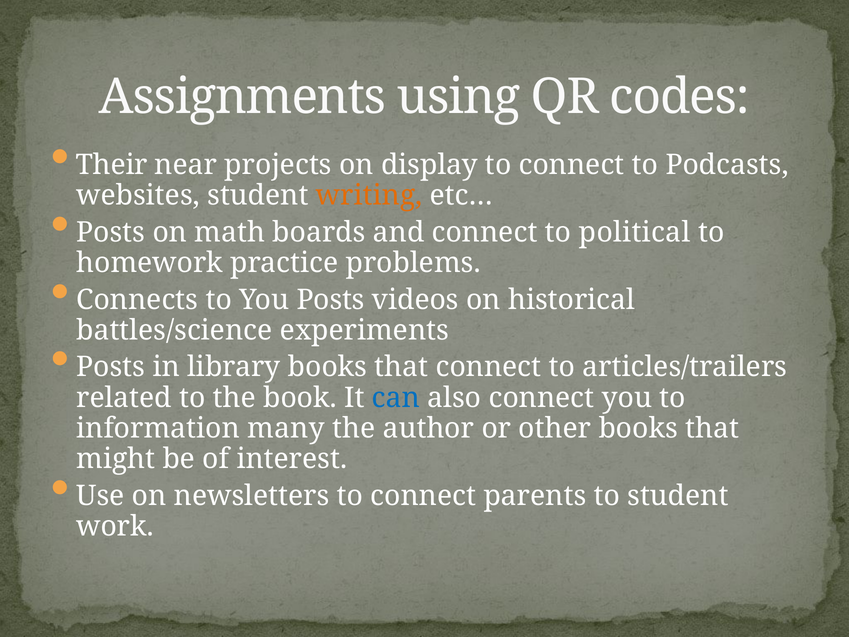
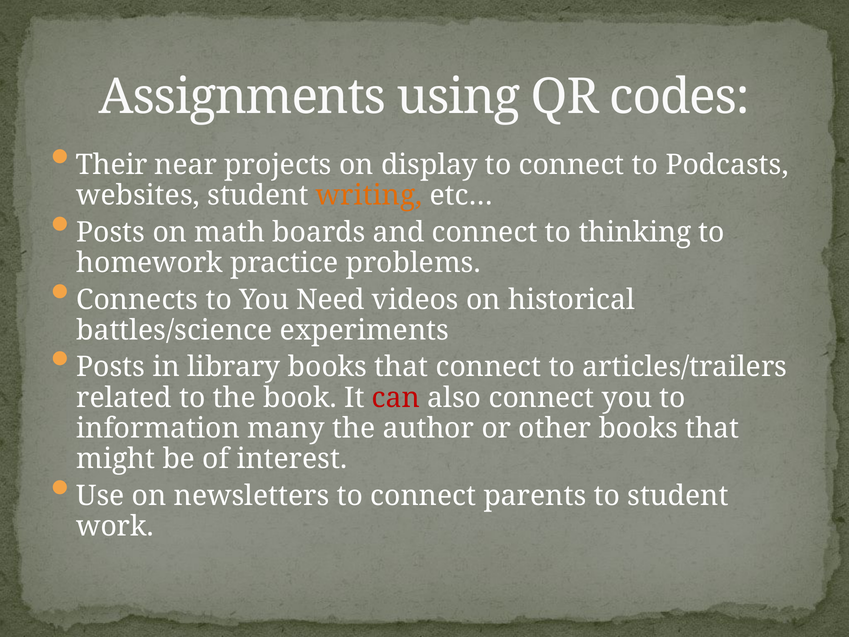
political: political -> thinking (635, 232)
You Posts: Posts -> Need (331, 300)
can colour: blue -> red (396, 398)
